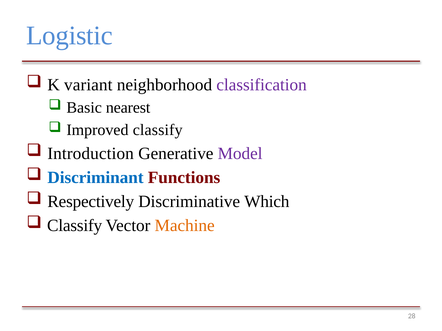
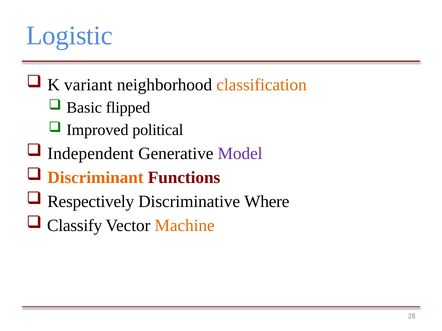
classification colour: purple -> orange (262, 85)
nearest: nearest -> flipped (128, 108)
Improved classify: classify -> political (158, 130)
Introduction: Introduction -> Independent (91, 154)
Discriminant colour: blue -> orange (95, 178)
Which: Which -> Where (267, 202)
